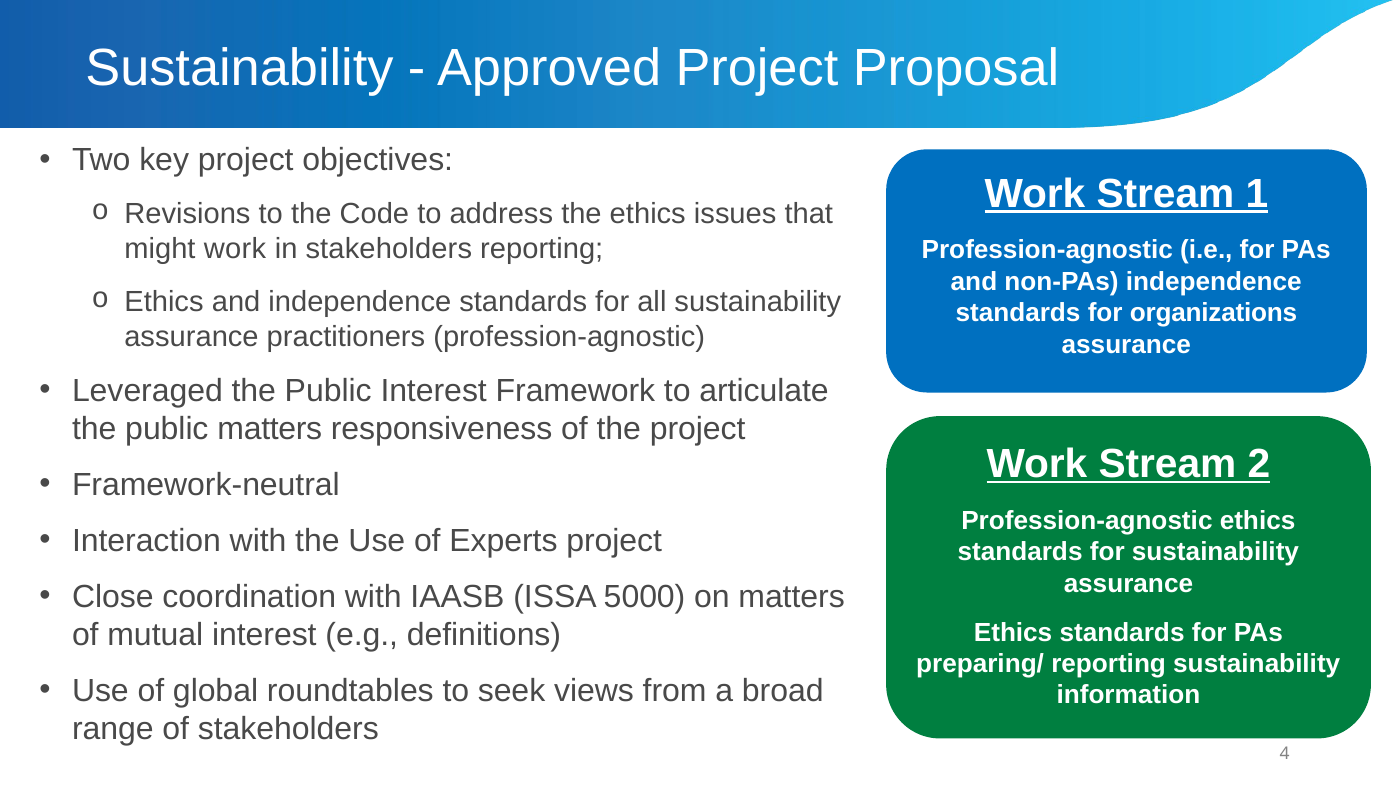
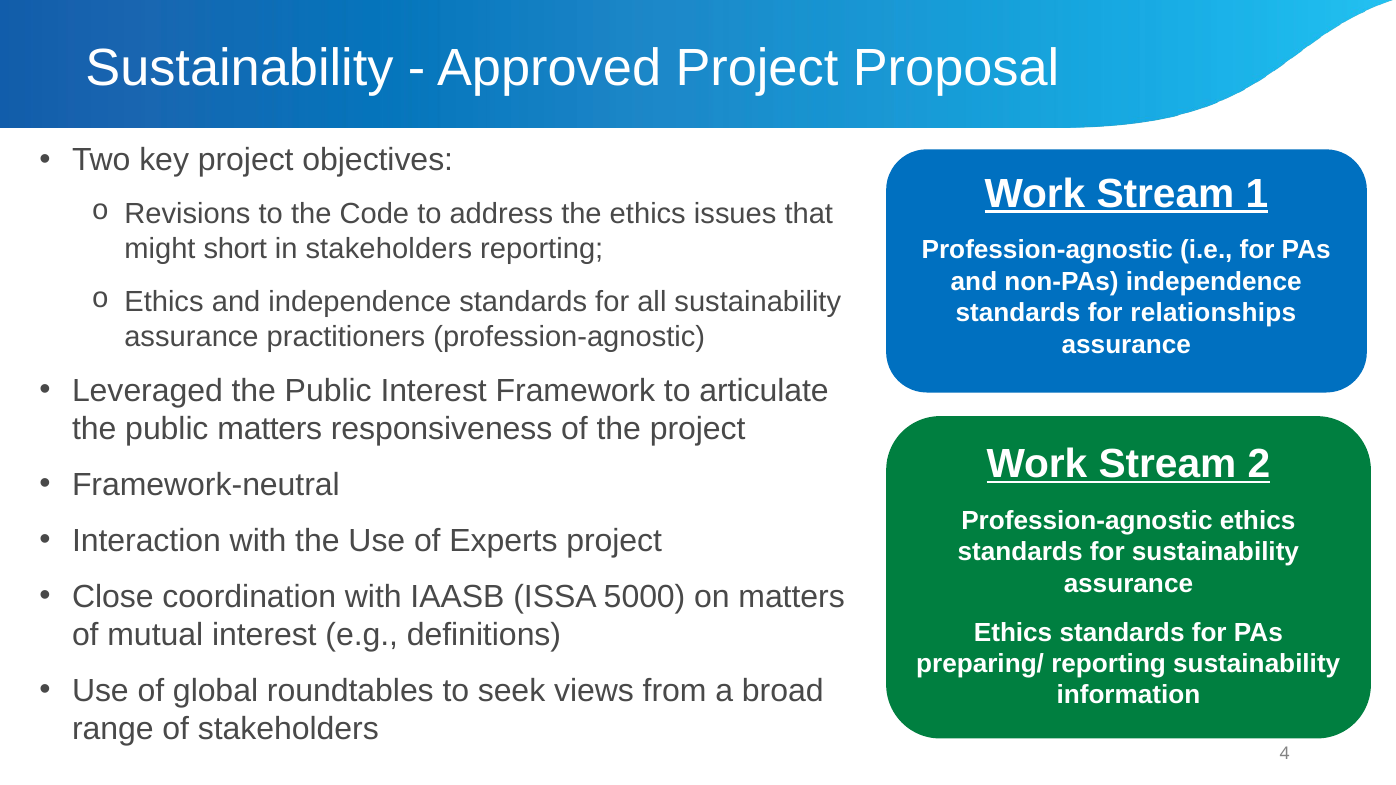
might work: work -> short (235, 249)
organizations: organizations -> relationships (1213, 313)
